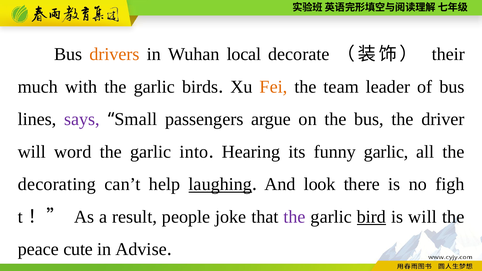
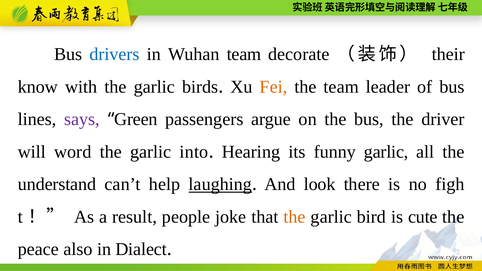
drivers colour: orange -> blue (115, 54)
Wuhan local: local -> team (244, 54)
much: much -> know (38, 87)
Small: Small -> Green (136, 119)
decorating: decorating -> understand (57, 184)
the colour: purple -> orange (295, 217)
bird underline: present -> none (371, 217)
is will: will -> cute (423, 217)
cute: cute -> also (78, 250)
Advise: Advise -> Dialect (141, 250)
